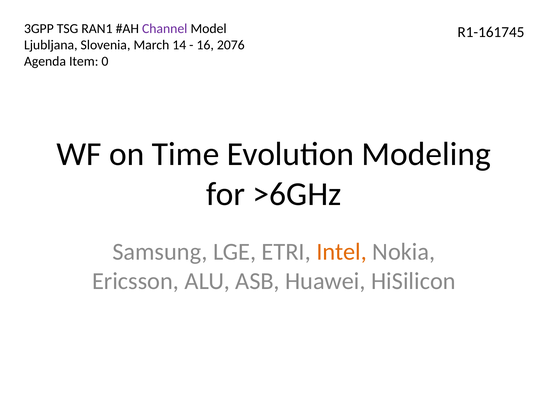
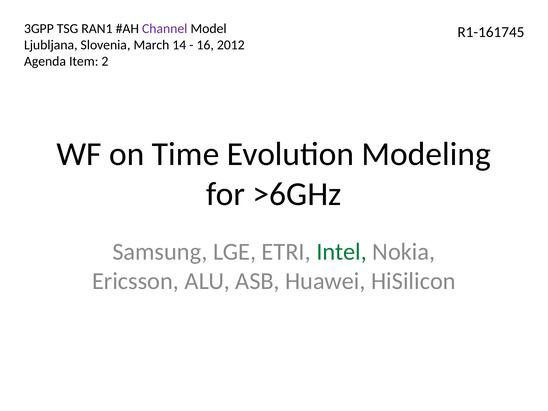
2076: 2076 -> 2012 (231, 45)
0: 0 -> 2 (105, 61)
Intel colour: orange -> green (342, 252)
